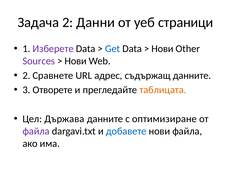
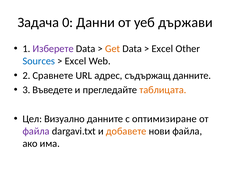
Задача 2: 2 -> 0 (68, 22)
страници: страници -> държави (186, 22)
Get colour: blue -> orange (113, 48)
Нови: Нови -> Excel (162, 48)
Sources colour: purple -> blue (39, 61)
Нови: Нови -> Excel (76, 61)
Отворете: Отворете -> Въведете (53, 90)
Държава: Държава -> Визуално (64, 118)
добавете colour: blue -> orange (126, 131)
